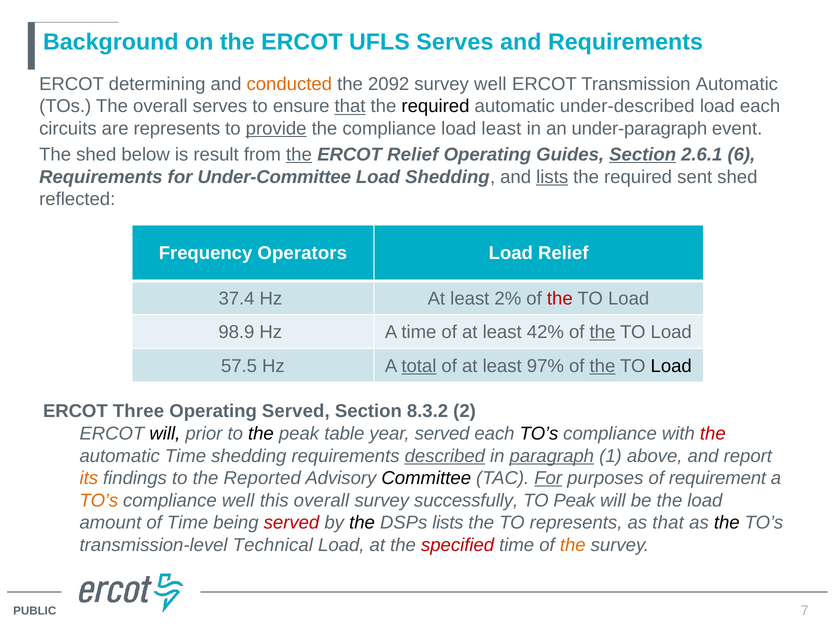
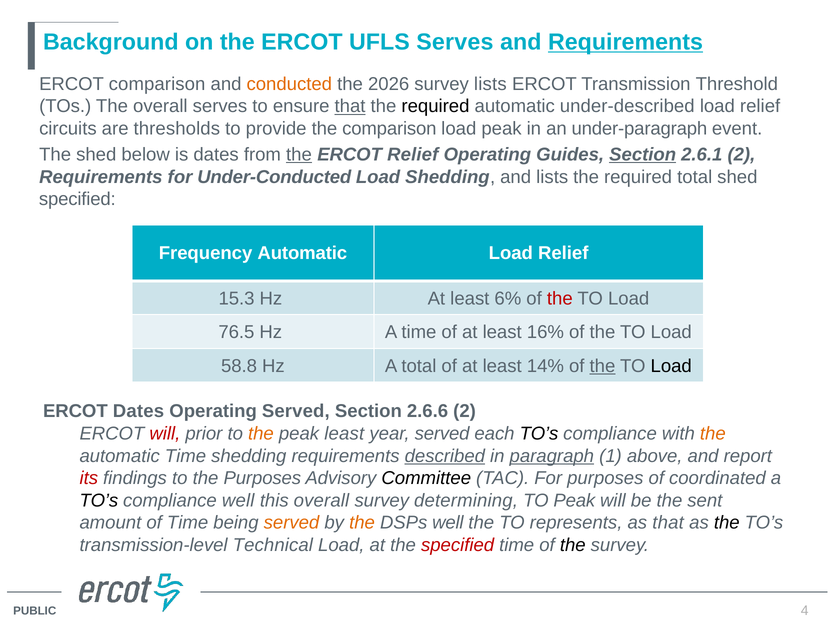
Requirements underline: none -> present (625, 42)
ERCOT determining: determining -> comparison (157, 84)
2092: 2092 -> 2026 (389, 84)
survey well: well -> lists (490, 84)
Transmission Automatic: Automatic -> Threshold (737, 84)
each: each -> relief (760, 106)
are represents: represents -> thresholds (177, 129)
provide underline: present -> none (276, 129)
the compliance: compliance -> comparison (389, 129)
load least: least -> peak (502, 129)
is result: result -> dates (216, 155)
2.6.1 6: 6 -> 2 (741, 155)
Under-Committee: Under-Committee -> Under-Conducted (274, 177)
lists underline: present -> none (552, 177)
required sent: sent -> total (695, 177)
reflected: reflected -> specified (77, 199)
Frequency Operators: Operators -> Automatic (302, 253)
37.4: 37.4 -> 15.3 (236, 298)
2%: 2% -> 6% (508, 298)
98.9: 98.9 -> 76.5 (236, 332)
42%: 42% -> 16% (545, 332)
the underline: present -> none (602, 332)
57.5: 57.5 -> 58.8 (239, 366)
total underline: present -> none (419, 366)
97%: 97% -> 14% (545, 366)
ERCOT Three: Three -> Dates (138, 411)
8.3.2: 8.3.2 -> 2.6.6 (428, 411)
will colour: black -> red (165, 434)
the colour: black -> orange (261, 434)
peak table: table -> least (344, 434)
the colour: red -> orange (713, 434)
its colour: orange -> red (89, 478)
the Reported: Reported -> Purposes (262, 478)
For underline: present -> none (548, 478)
requirement: requirement -> coordinated (717, 478)
TO’s colour: orange -> black (99, 500)
successfully: successfully -> determining (466, 500)
the load: load -> sent (705, 500)
served colour: red -> orange (292, 523)
the colour: black -> orange (362, 523)
DSPs lists: lists -> well (448, 523)
the colour: orange -> black (573, 545)
7: 7 -> 4 (805, 611)
